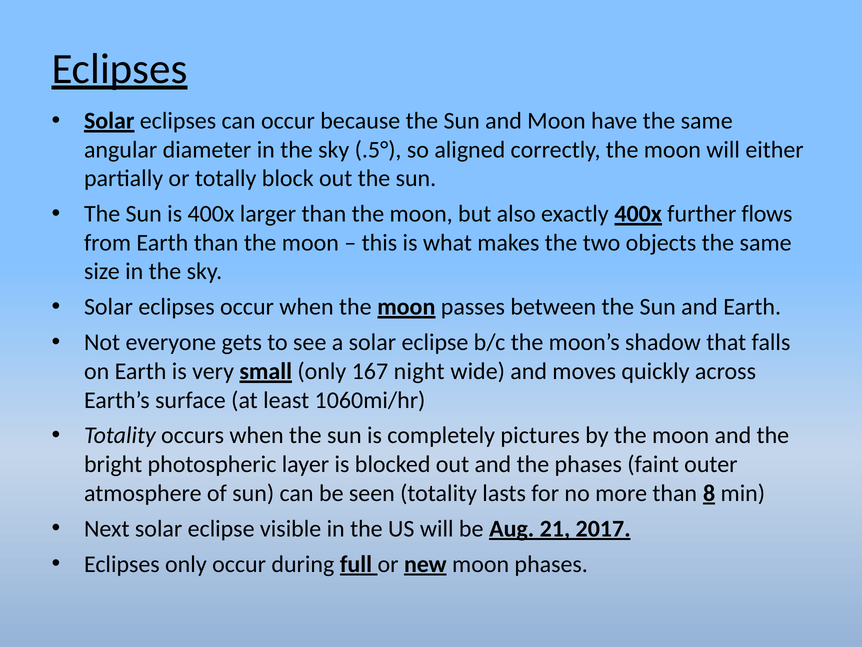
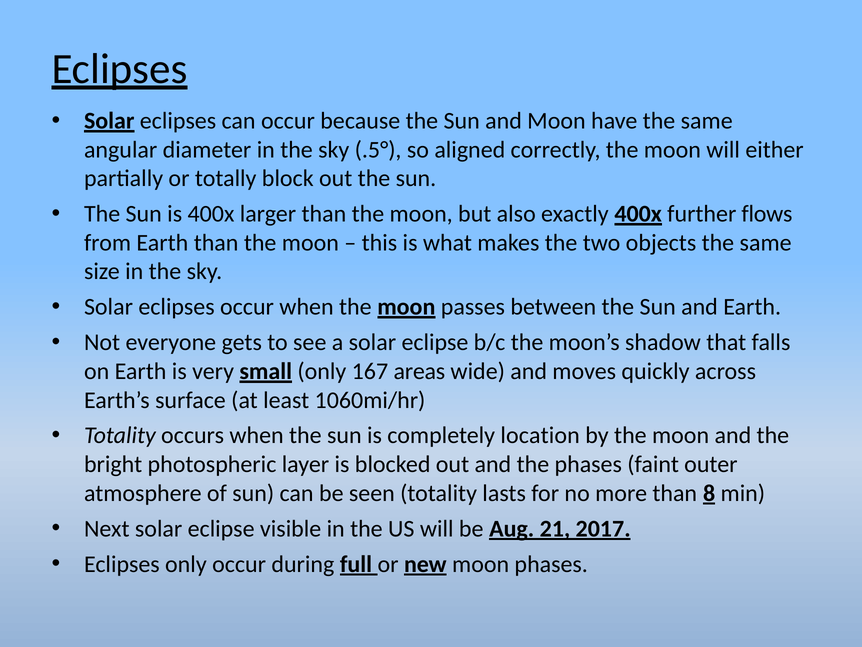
night: night -> areas (419, 371)
pictures: pictures -> location (540, 435)
